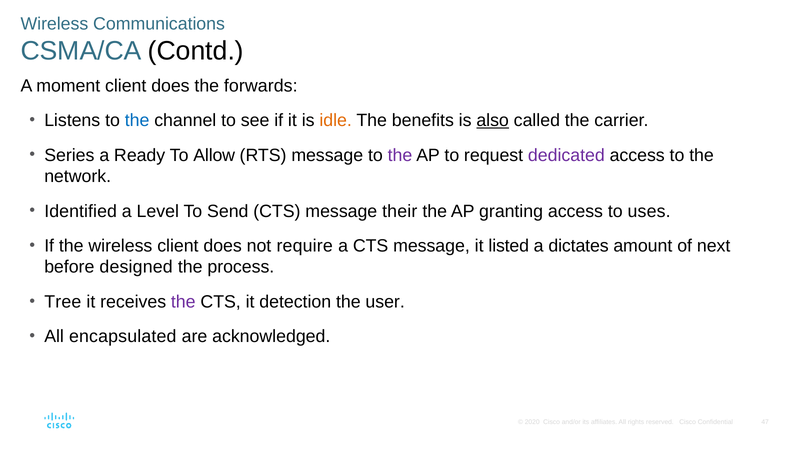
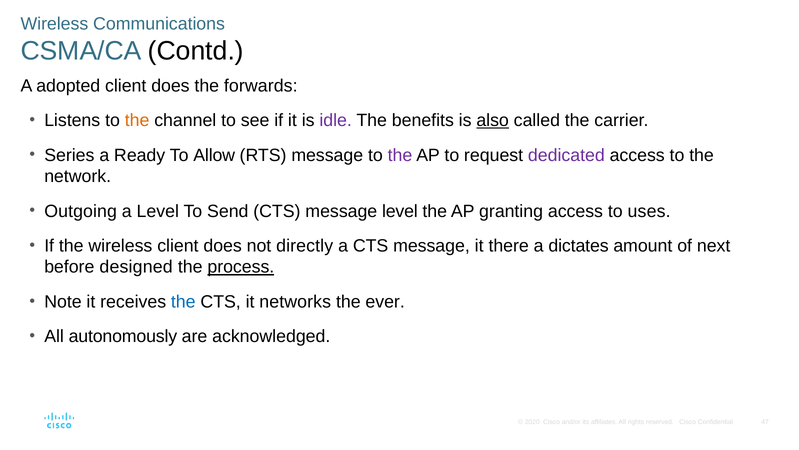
moment: moment -> adopted (68, 86)
the colour: blue -> orange (137, 120)
idle colour: orange -> purple (336, 120)
Identified: Identified -> Outgoing (81, 211)
message their: their -> level (400, 211)
require: require -> directly (305, 246)
listed: listed -> there (509, 246)
process underline: none -> present (241, 267)
Tree: Tree -> Note (63, 301)
the colour: purple -> blue (183, 301)
detection: detection -> networks (295, 301)
user: user -> ever (385, 301)
encapsulated: encapsulated -> autonomously (123, 336)
